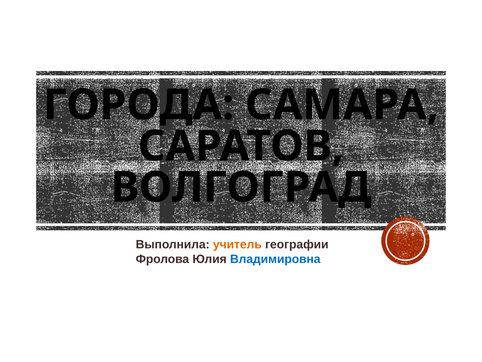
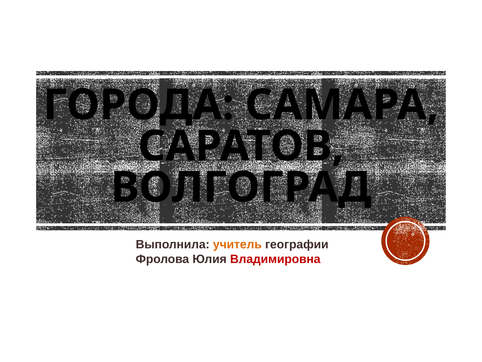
Владимировна colour: blue -> red (275, 259)
